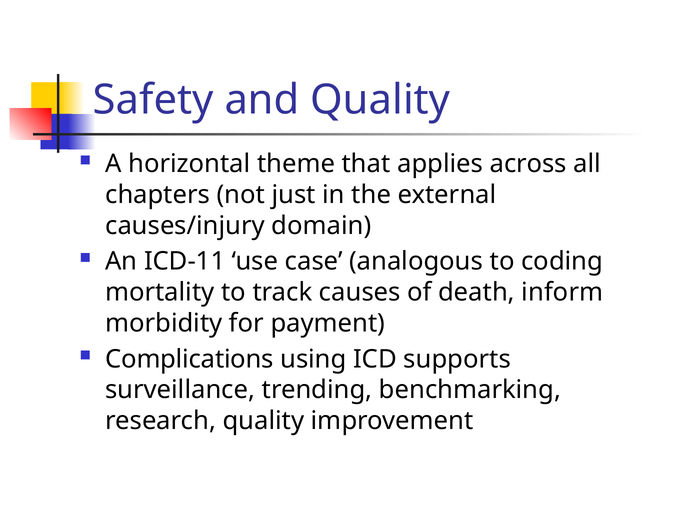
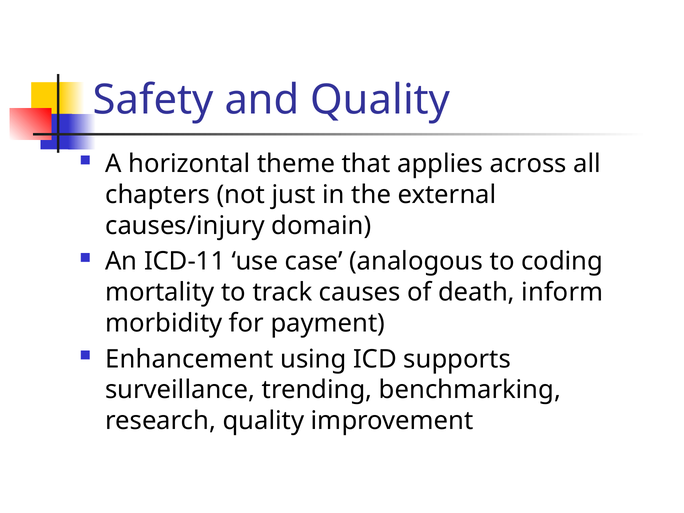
Complications: Complications -> Enhancement (189, 359)
